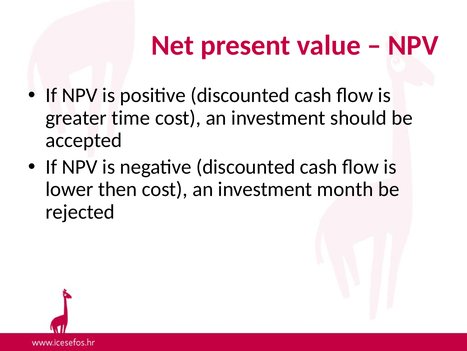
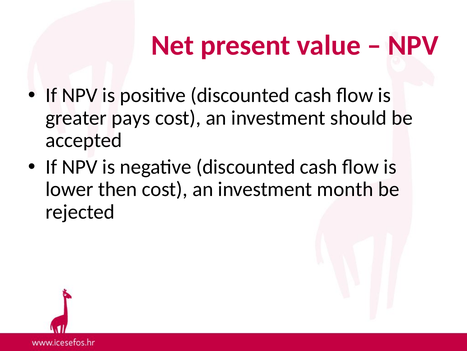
time: time -> pays (131, 118)
